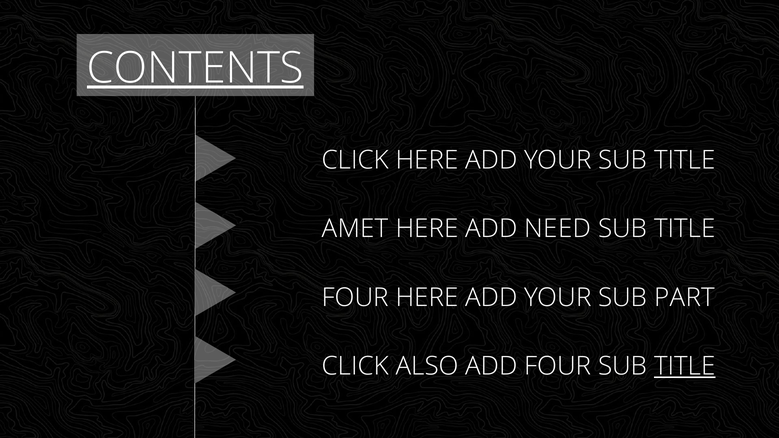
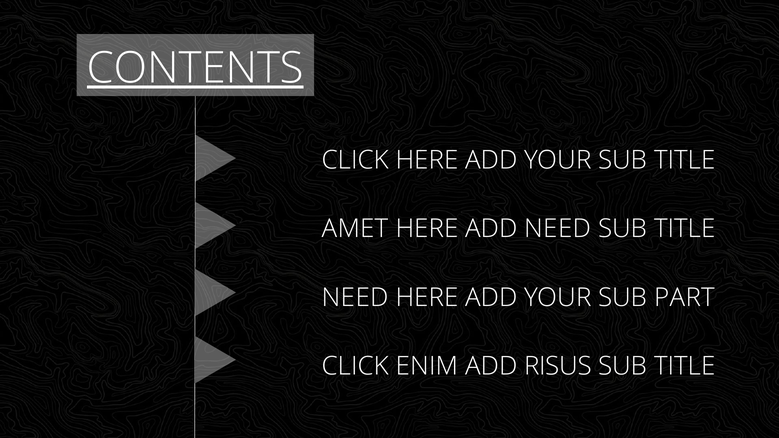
FOUR: FOUR -> NEED (355, 298)
ALSO: ALSO -> ENIM (427, 366)
ADD FOUR: FOUR -> RISUS (558, 366)
TITLE underline: present -> none (685, 366)
